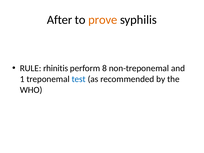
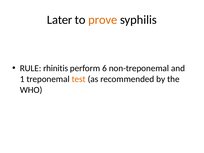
After: After -> Later (60, 20)
8: 8 -> 6 (105, 68)
test colour: blue -> orange (79, 79)
